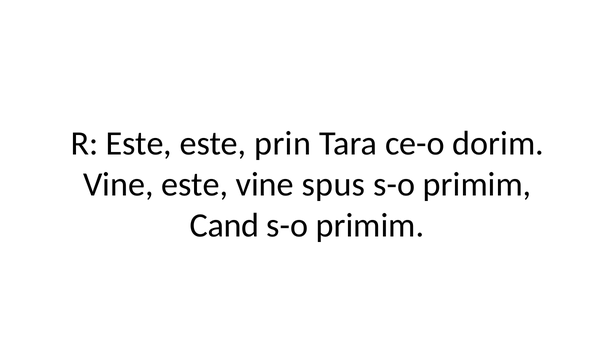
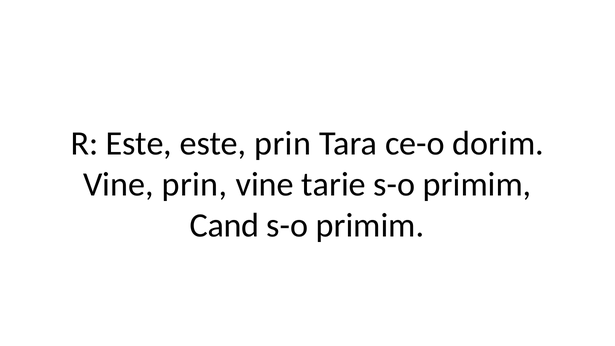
Vine este: este -> prin (194, 185)
spus: spus -> tarie (334, 185)
